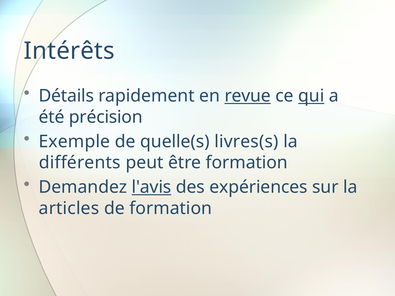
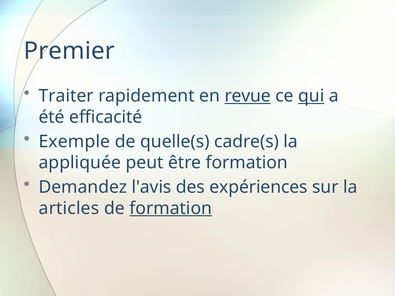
Intérêts: Intérêts -> Premier (69, 51)
Détails: Détails -> Traiter (66, 96)
précision: précision -> efficacité (106, 117)
livres(s: livres(s -> cadre(s (247, 142)
différents: différents -> appliquée (80, 163)
l'avis underline: present -> none (152, 187)
formation underline: none -> present (171, 208)
